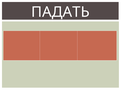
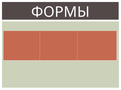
ПАДАТЬ: ПАДАТЬ -> ФОРМЫ (60, 12)
